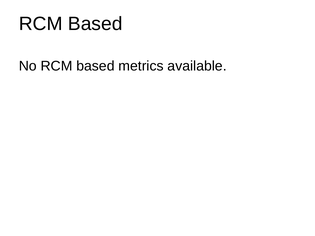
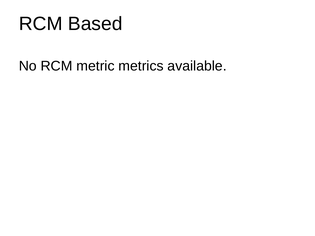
No RCM based: based -> metric (95, 66)
